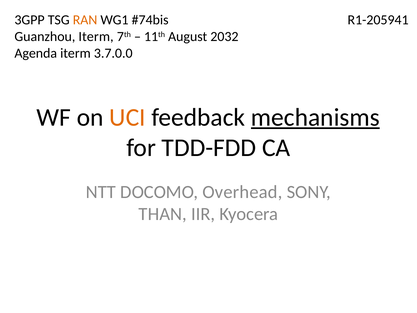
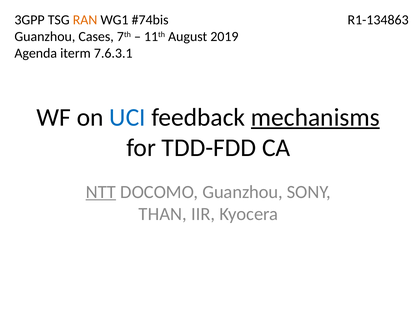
R1-205941: R1-205941 -> R1-134863 (378, 20)
Guanzhou Iterm: Iterm -> Cases (96, 37)
2032: 2032 -> 2019 (224, 37)
3.7.0.0: 3.7.0.0 -> 7.6.3.1 (113, 53)
UCI colour: orange -> blue (127, 117)
NTT underline: none -> present (101, 192)
DOCOMO Overhead: Overhead -> Guanzhou (243, 192)
